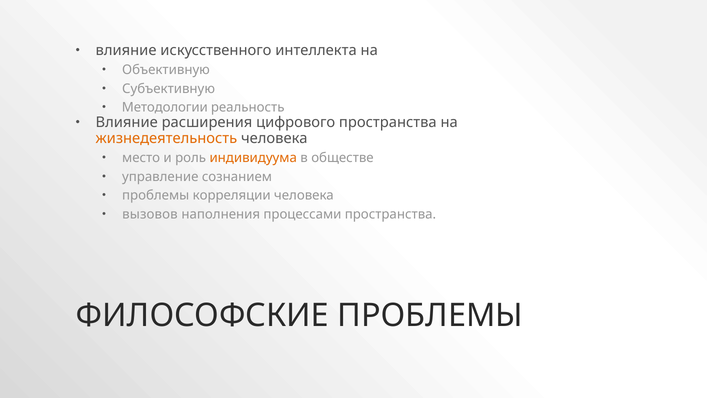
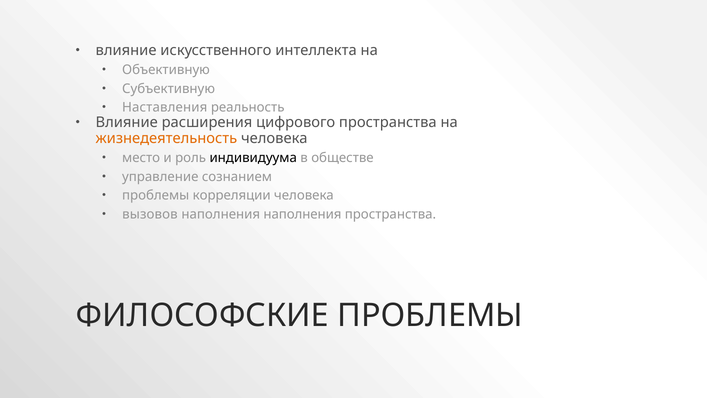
Методологии: Методологии -> Наставления (165, 107)
индивидуума colour: orange -> black (253, 158)
наполнения процессами: процессами -> наполнения (302, 214)
